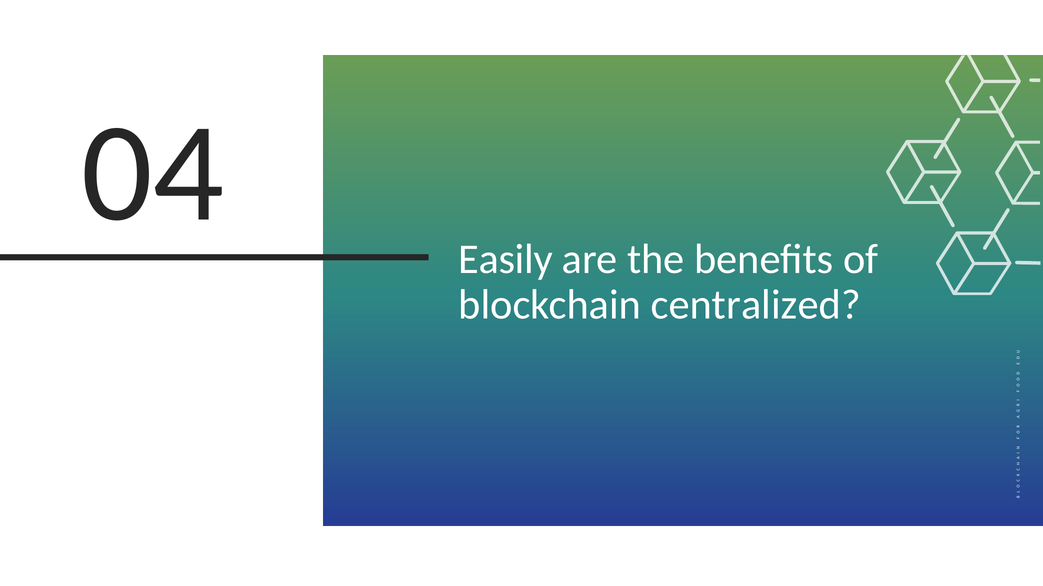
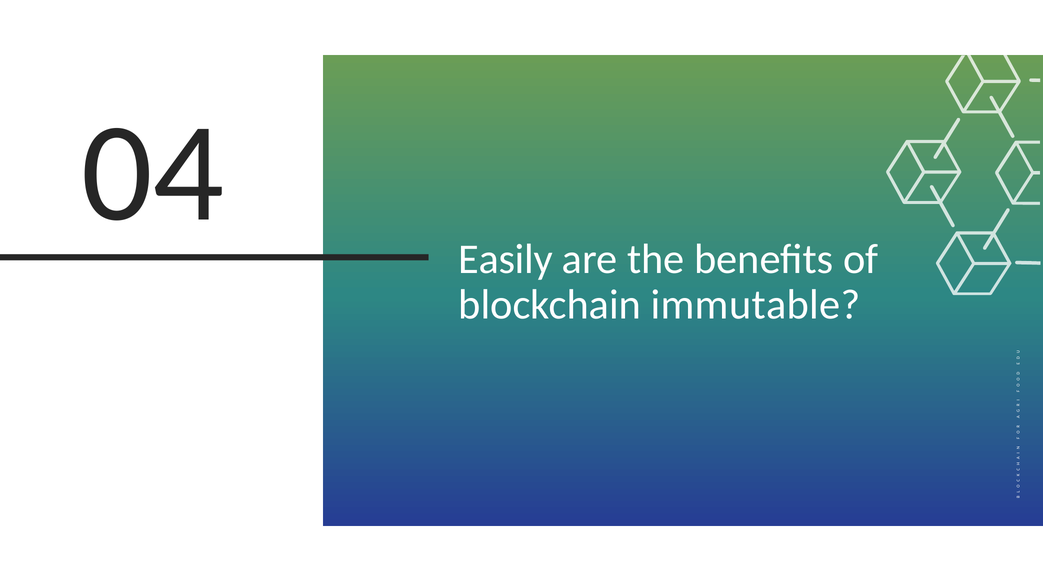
centralized: centralized -> immutable (756, 305)
